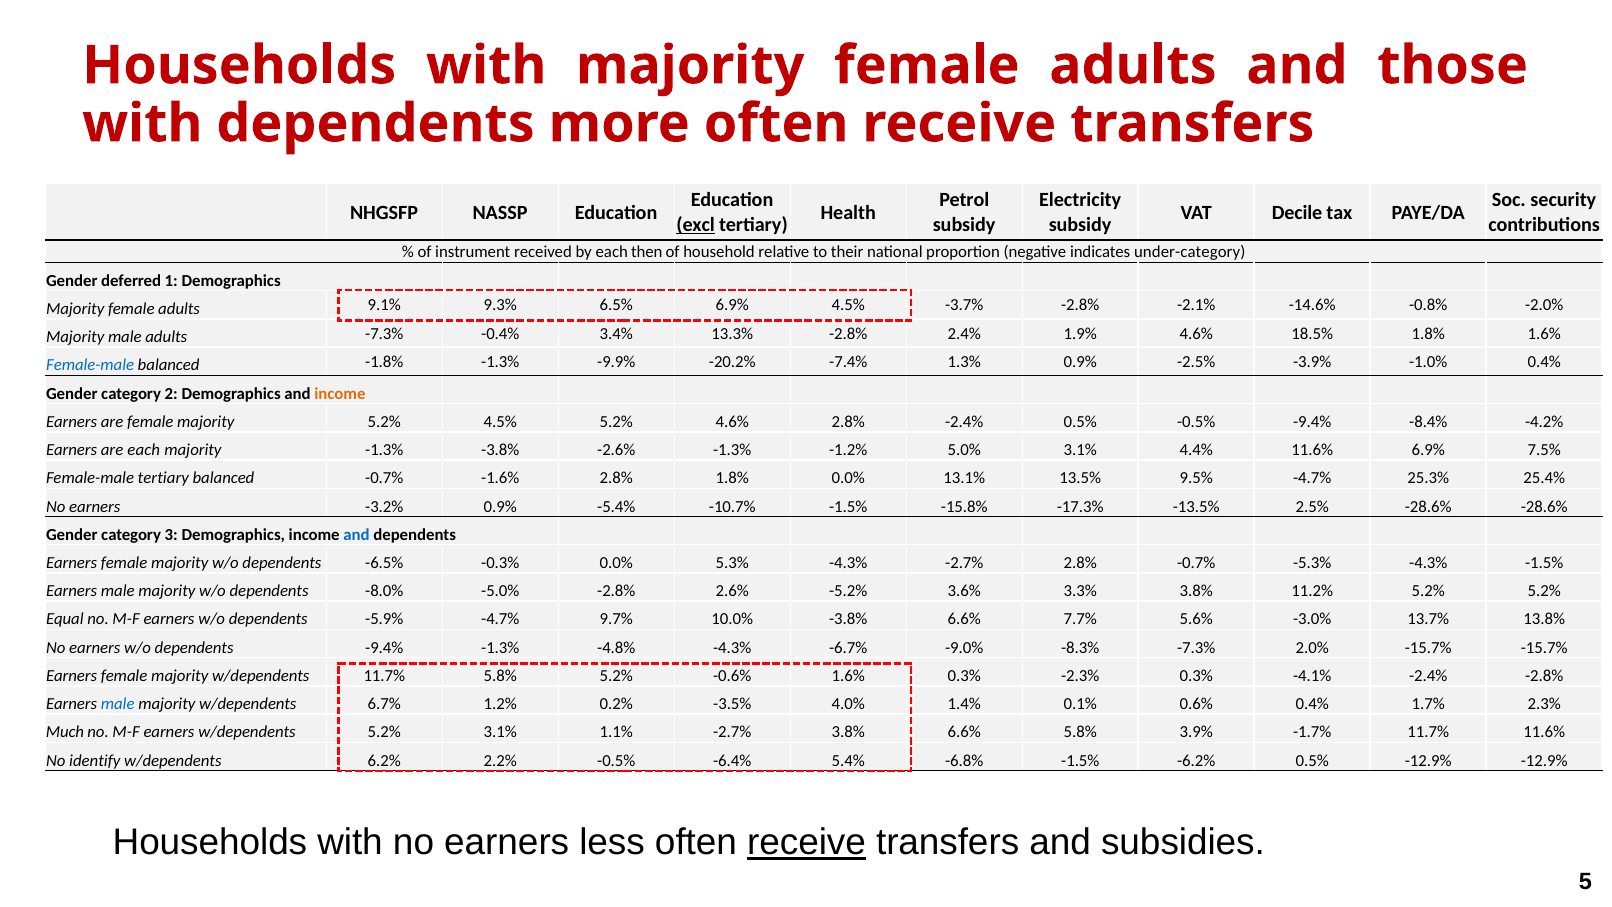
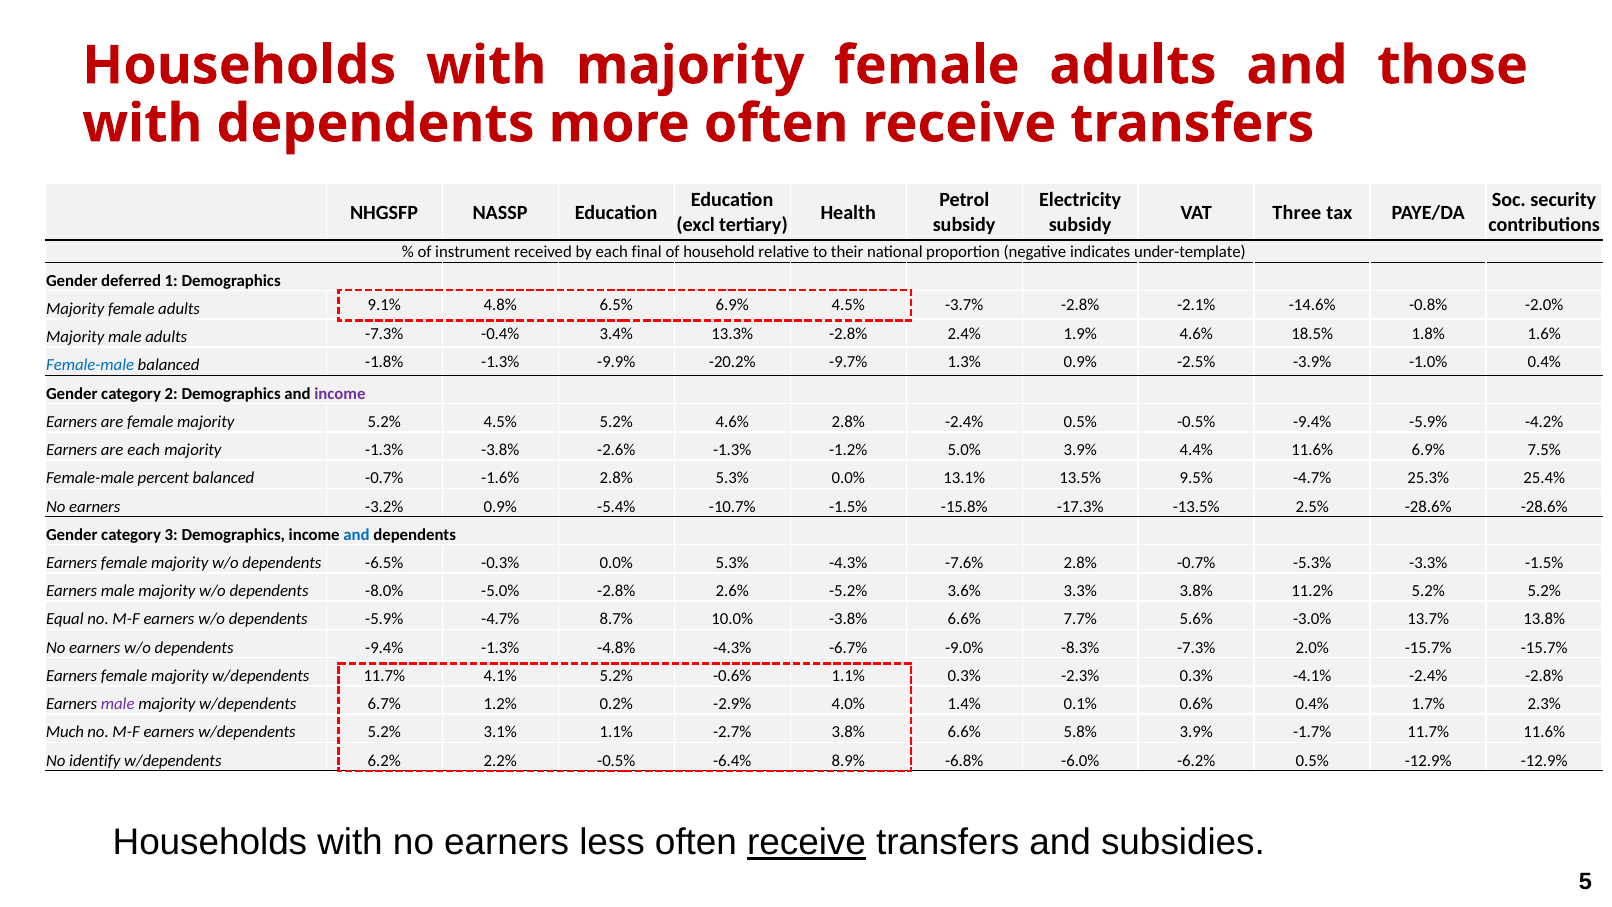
Decile: Decile -> Three (1297, 212)
excl underline: present -> none (696, 225)
then: then -> final (647, 252)
under-category: under-category -> under-template (1190, 252)
9.3%: 9.3% -> 4.8% (500, 305)
-7.4%: -7.4% -> -9.7% (848, 362)
income colour: orange -> purple (340, 393)
-9.4% -8.4%: -8.4% -> -5.9% (1428, 422)
5.0% 3.1%: 3.1% -> 3.9% (1080, 450)
Female-male tertiary: tertiary -> percent (163, 478)
2.8% 1.8%: 1.8% -> 5.3% (732, 478)
-4.3% -2.7%: -2.7% -> -7.6% (964, 563)
-5.3% -4.3%: -4.3% -> -3.3% (1428, 563)
9.7%: 9.7% -> 8.7% (616, 619)
11.7% 5.8%: 5.8% -> 4.1% (500, 676)
-0.6% 1.6%: 1.6% -> 1.1% (848, 676)
male colour: blue -> purple (118, 704)
-3.5%: -3.5% -> -2.9% (732, 704)
5.4%: 5.4% -> 8.9% (848, 760)
-6.8% -1.5%: -1.5% -> -6.0% (1080, 760)
